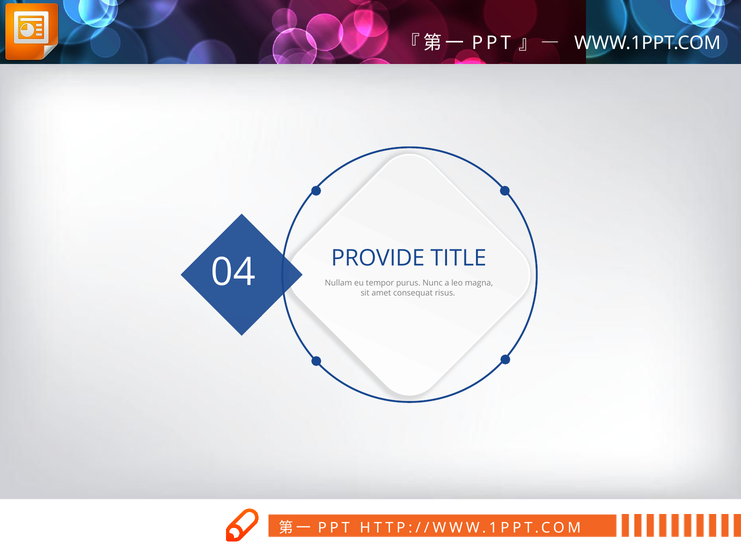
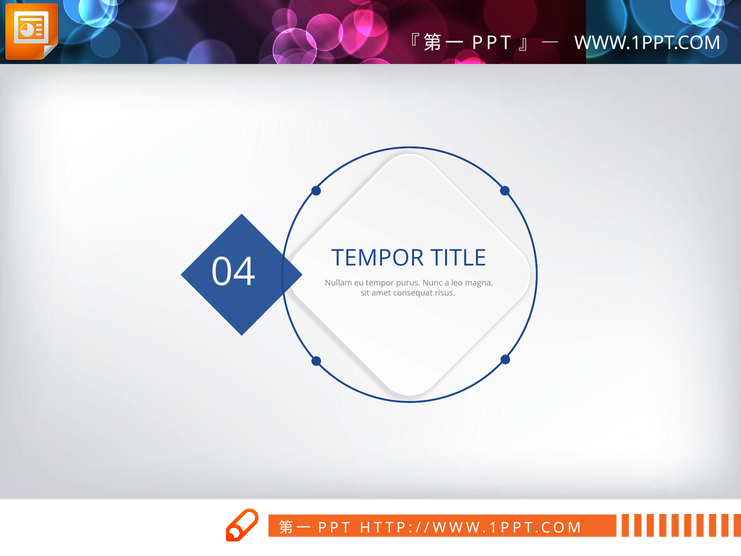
PROVIDE: PROVIDE -> TEMPOR (378, 258)
